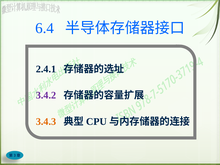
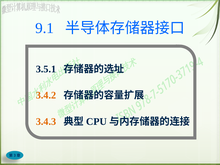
6.4: 6.4 -> 9.1 (45, 28)
2.4.1: 2.4.1 -> 3.5.1 (46, 69)
3.4.2 colour: purple -> orange (46, 95)
